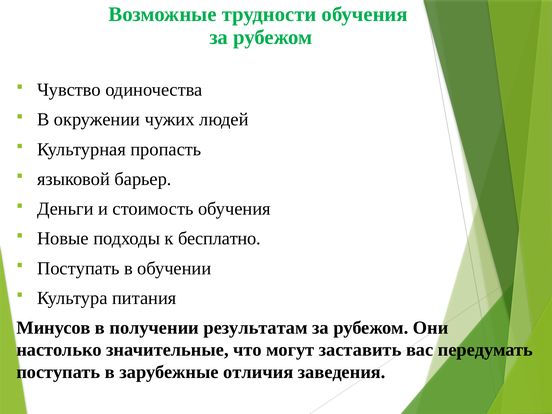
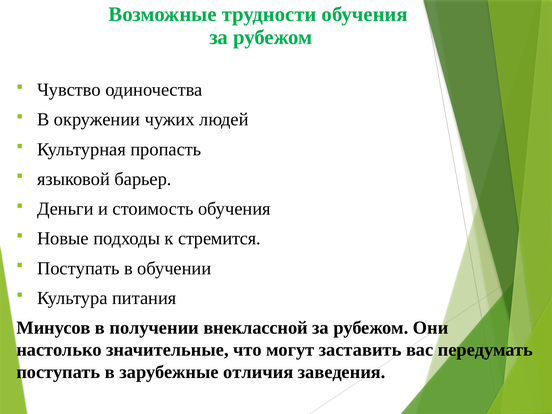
бесплатно: бесплатно -> стремится (219, 239)
результатам: результатам -> внеклассной (256, 328)
